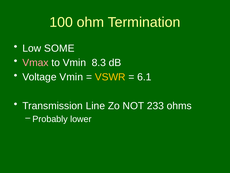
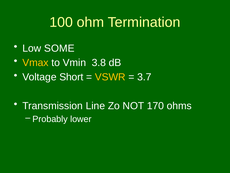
Vmax colour: pink -> yellow (35, 63)
8.3: 8.3 -> 3.8 (99, 63)
Voltage Vmin: Vmin -> Short (71, 77)
6.1: 6.1 -> 3.7 (144, 77)
233: 233 -> 170 (155, 106)
